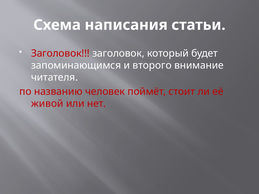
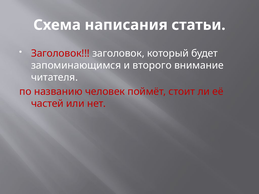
живой: живой -> частей (47, 104)
